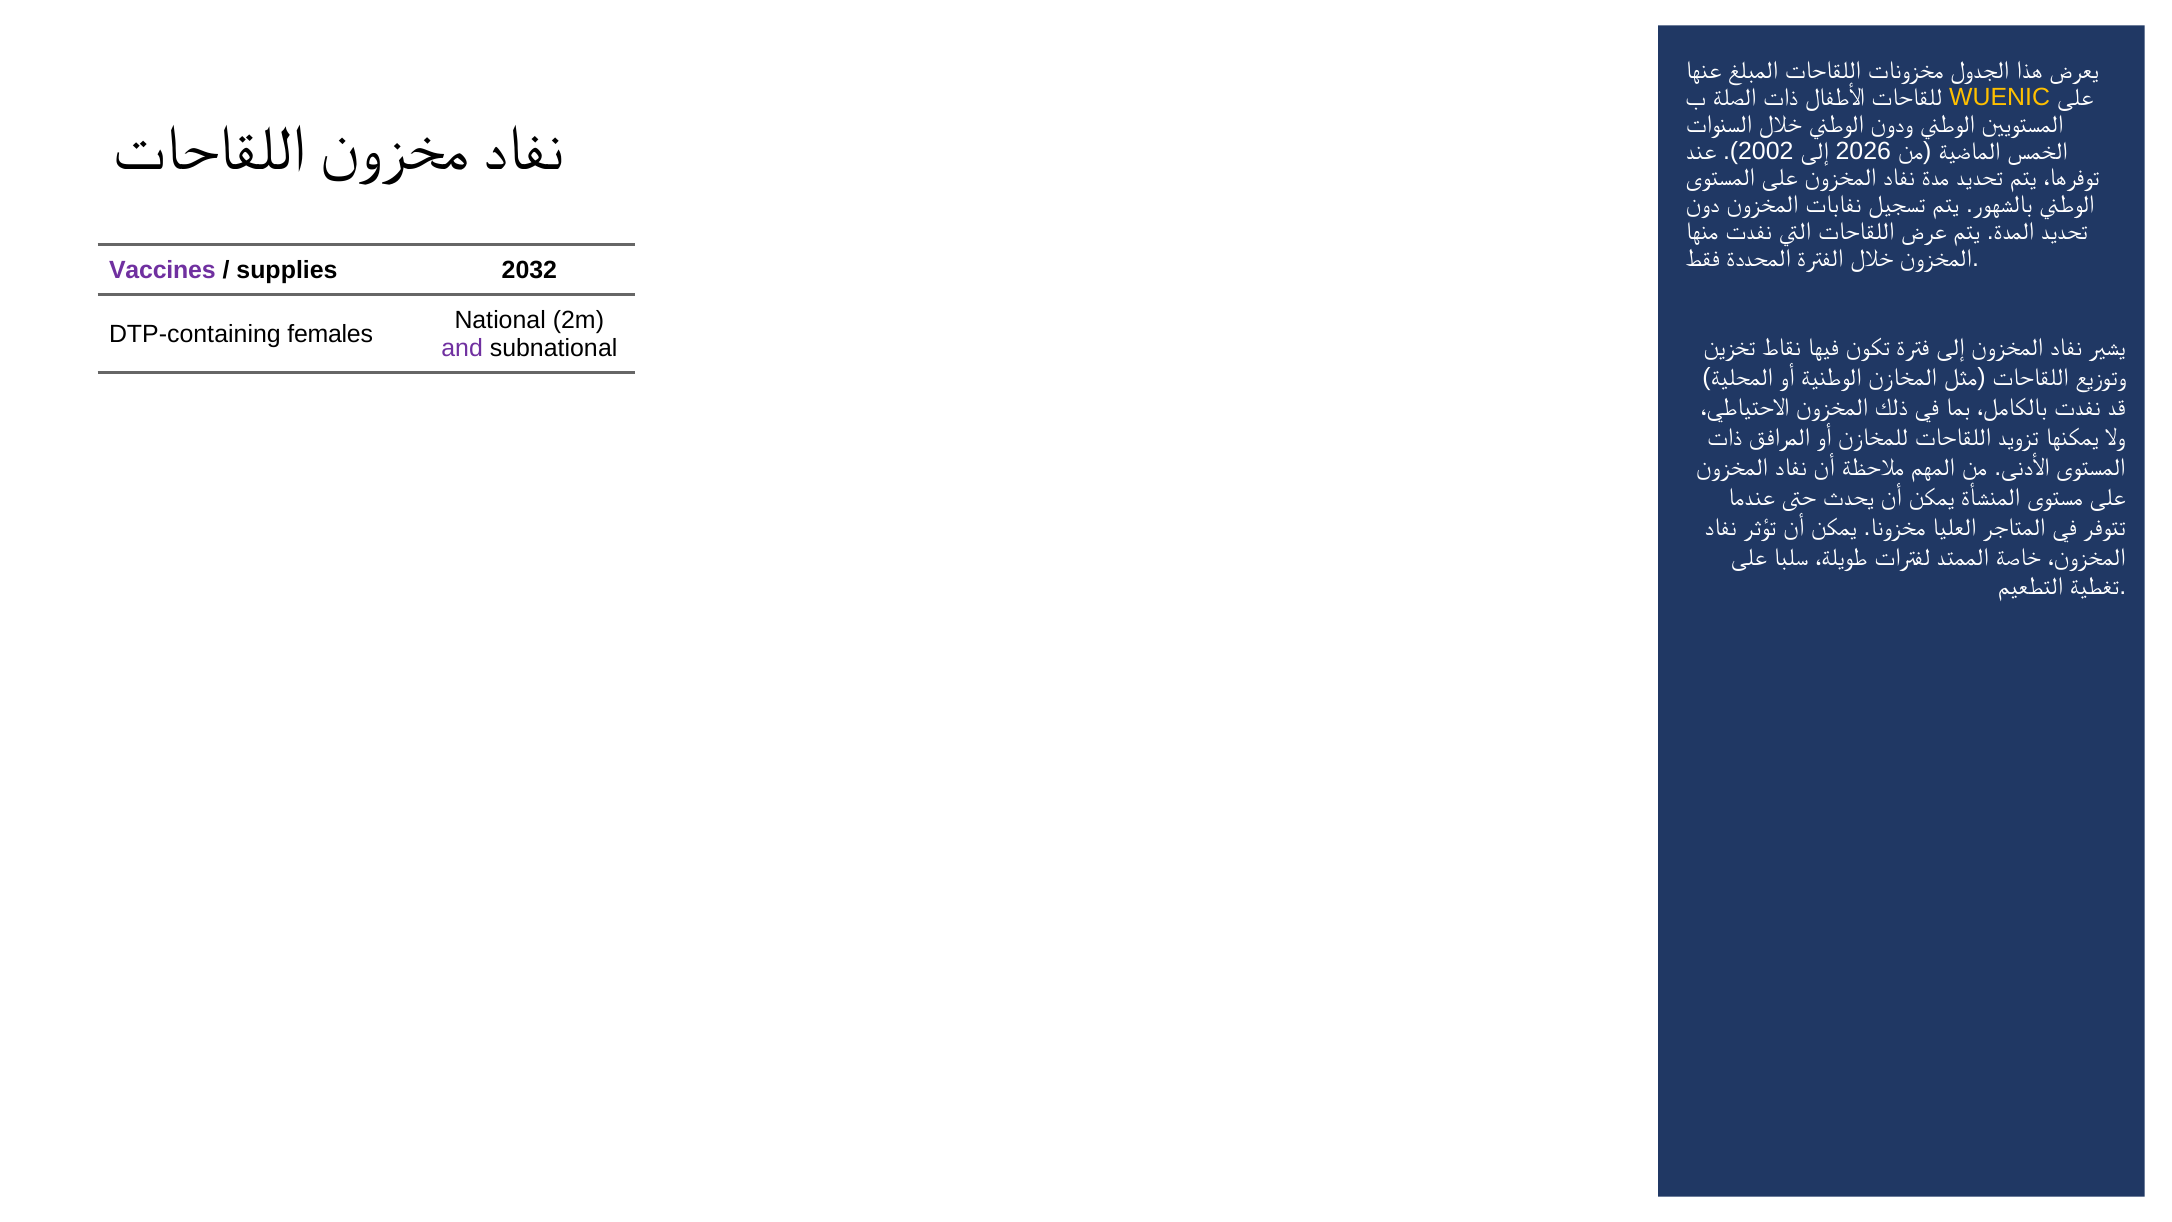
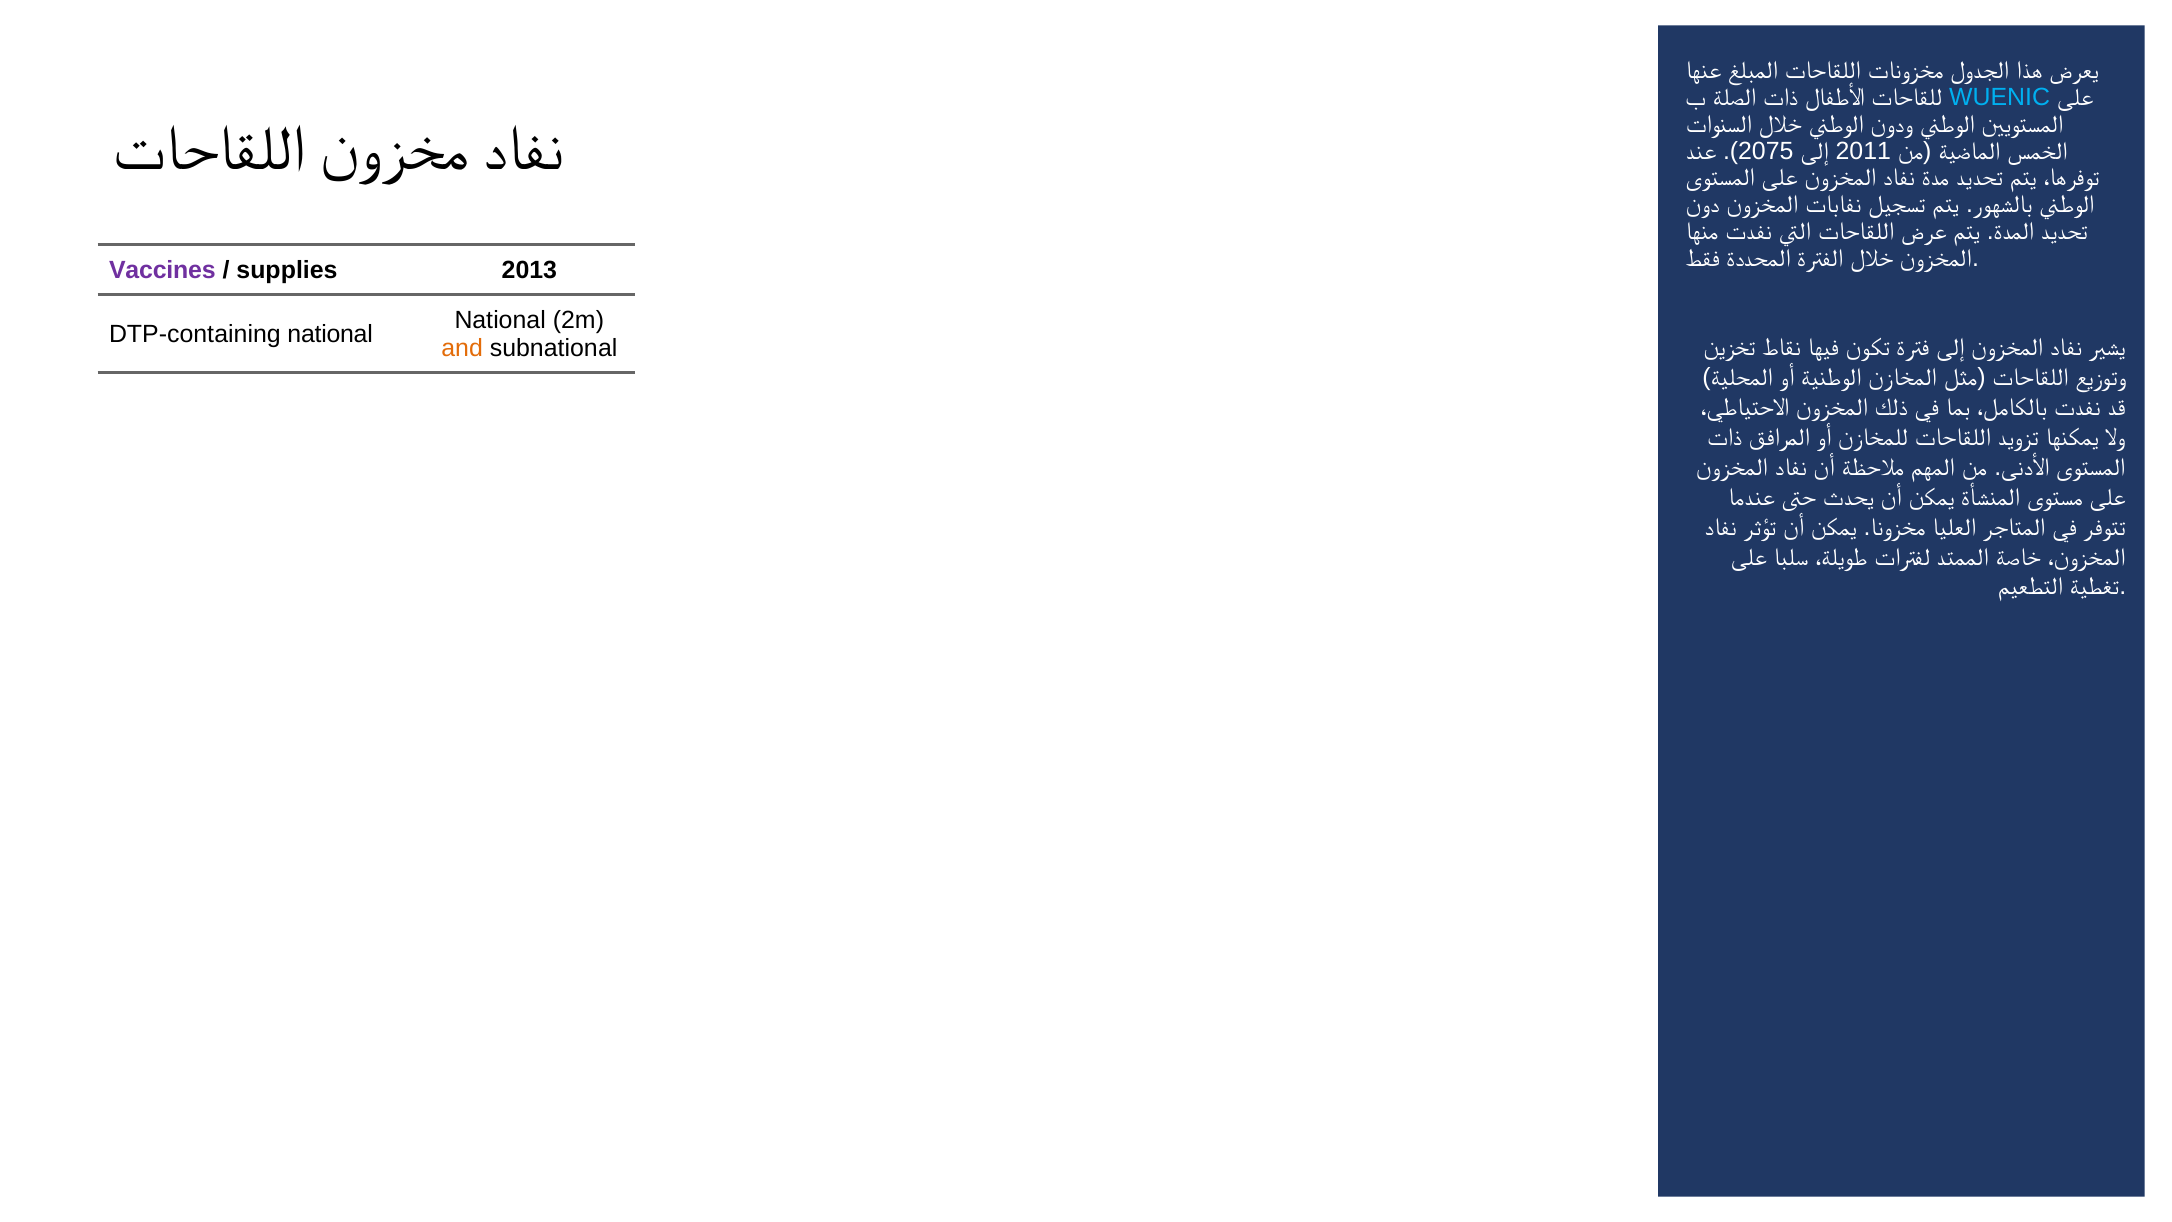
WUENIC colour: yellow -> light blue (2000, 97)
2002: 2002 -> 2075 (1766, 151)
2026: 2026 -> 2011 (1863, 151)
2032: 2032 -> 2013 (529, 270)
DTP-containing females: females -> national (330, 334)
and colour: purple -> orange (462, 348)
